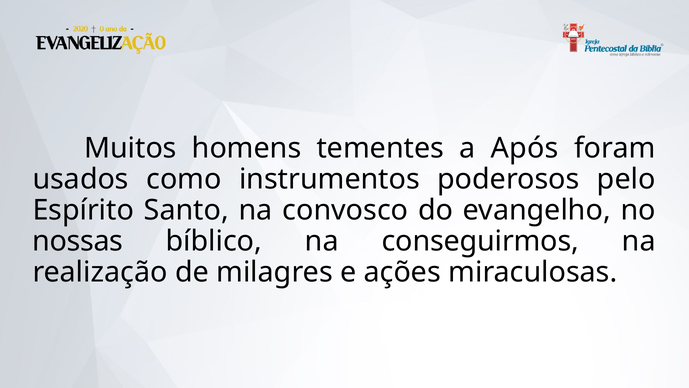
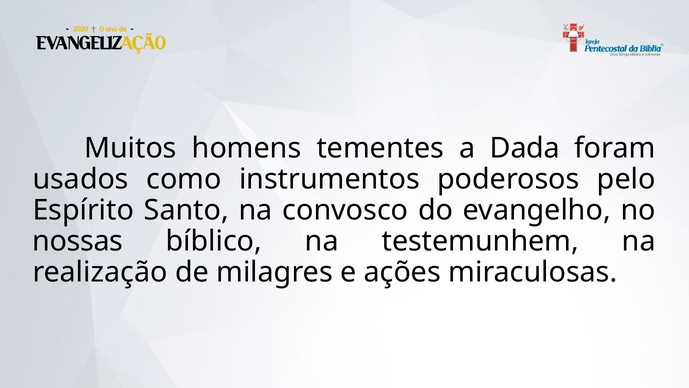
Após: Após -> Dada (525, 148)
conseguirmos: conseguirmos -> testemunhem (480, 241)
